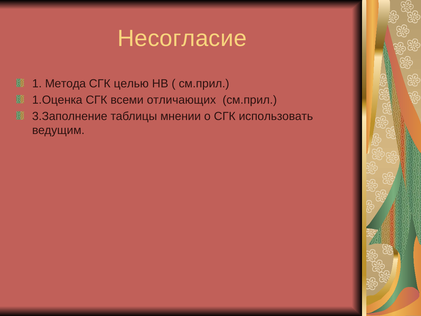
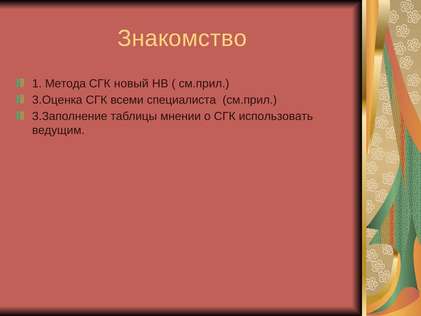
Несогласие: Несогласие -> Знакомство (182, 38)
целью: целью -> новый (131, 84)
1.Оценка: 1.Оценка -> 3.Оценка (57, 100)
отличающих: отличающих -> специалиста (181, 100)
